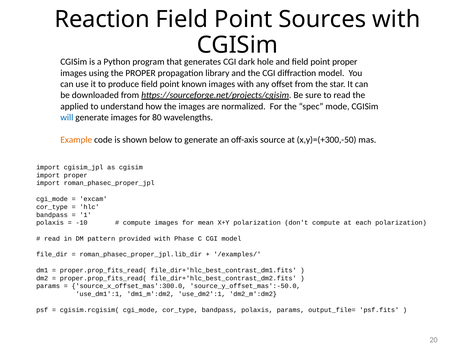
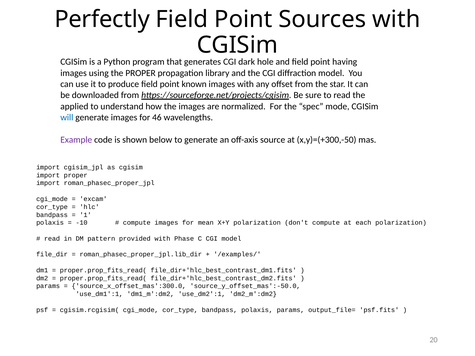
Reaction: Reaction -> Perfectly (102, 19)
point proper: proper -> having (345, 62)
80: 80 -> 46 (157, 118)
Example colour: orange -> purple (76, 140)
